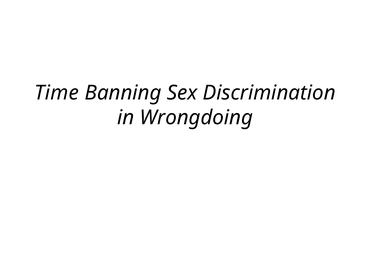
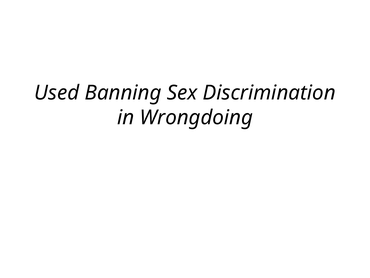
Time: Time -> Used (57, 93)
